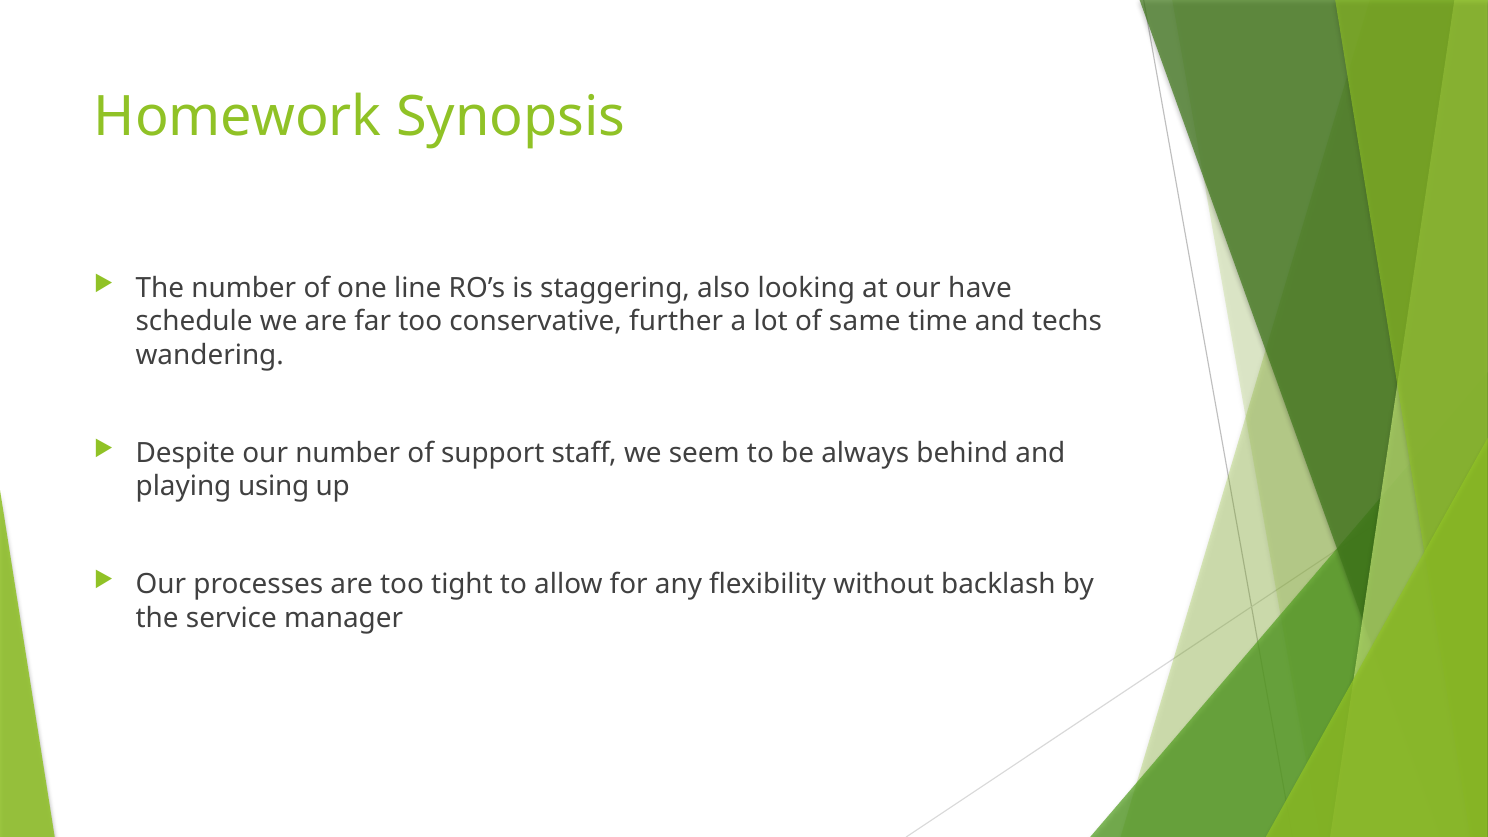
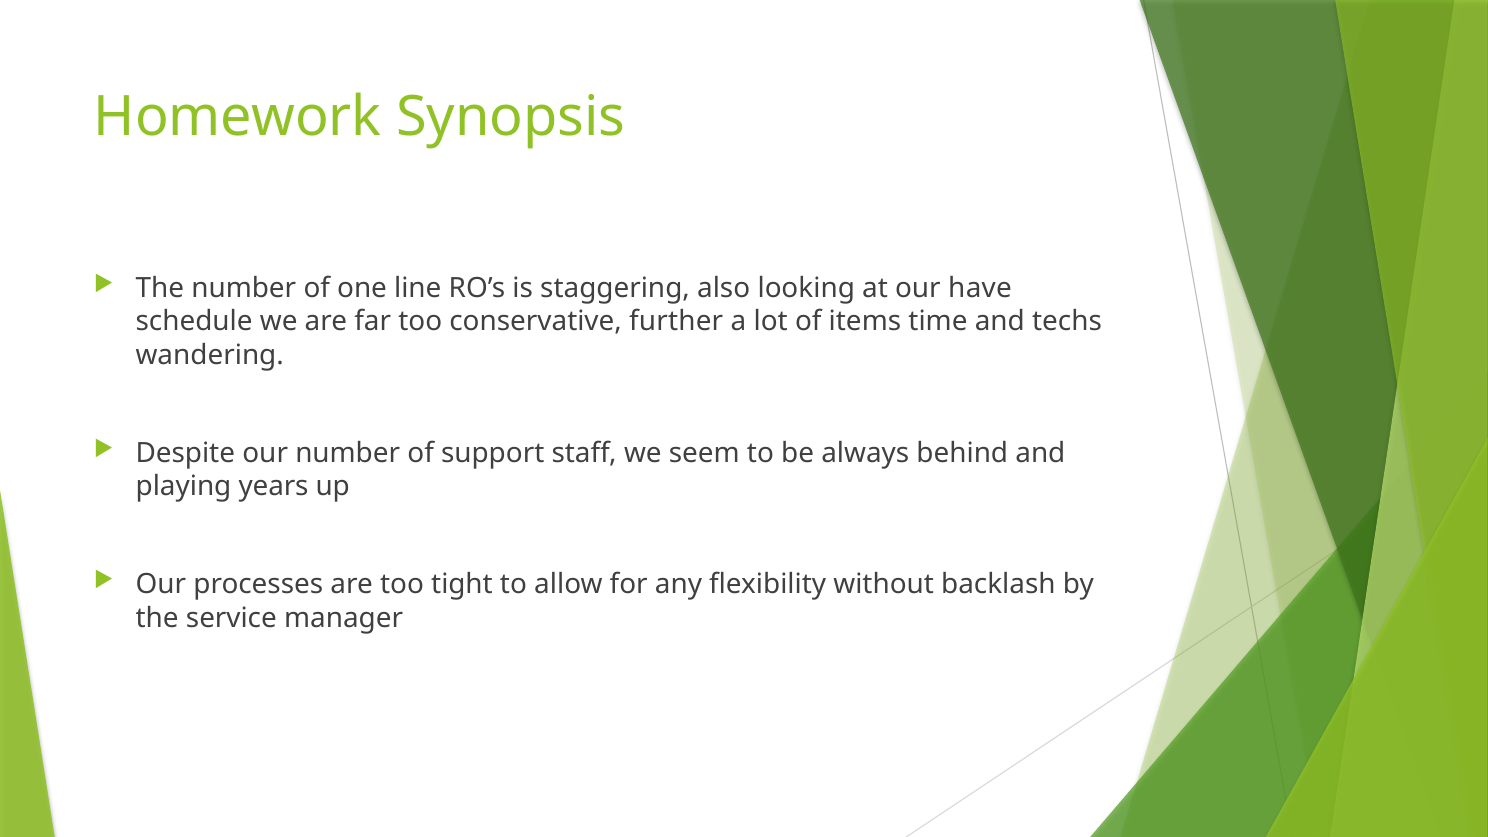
same: same -> items (865, 321)
using: using -> years (274, 486)
